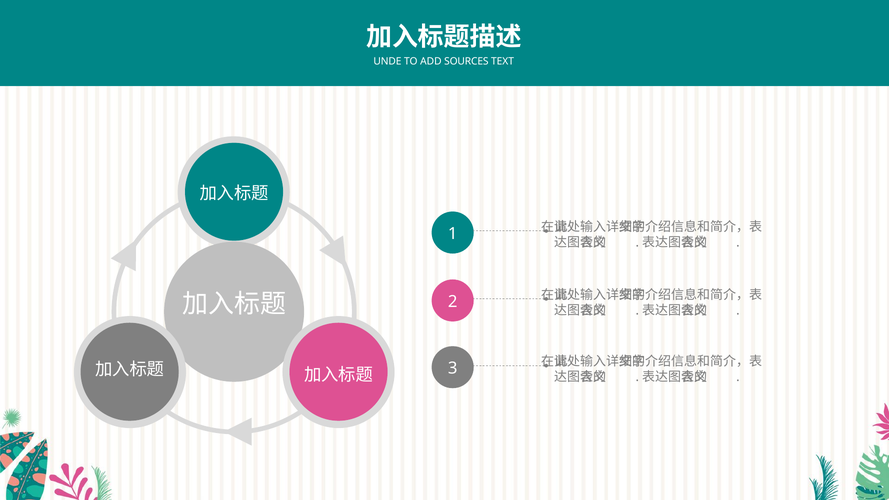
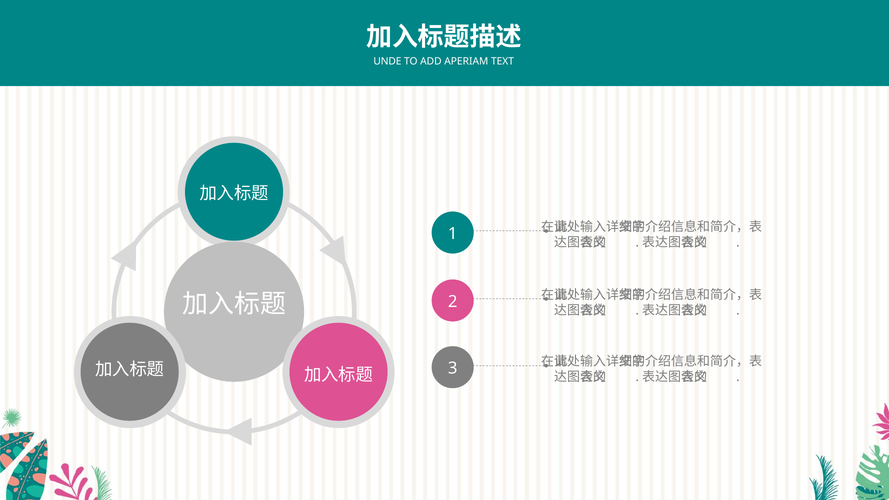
SOURCES: SOURCES -> APERIAM (466, 62)
